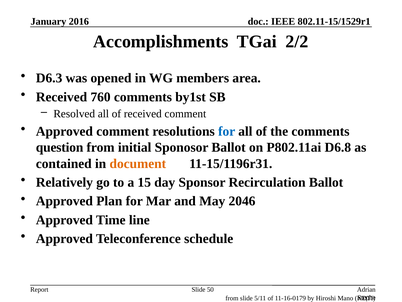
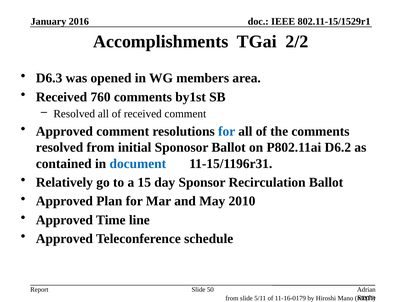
question: question -> resolved (60, 147)
D6.8: D6.8 -> D6.2 (338, 147)
document colour: orange -> blue (138, 163)
2046: 2046 -> 2010 (242, 201)
